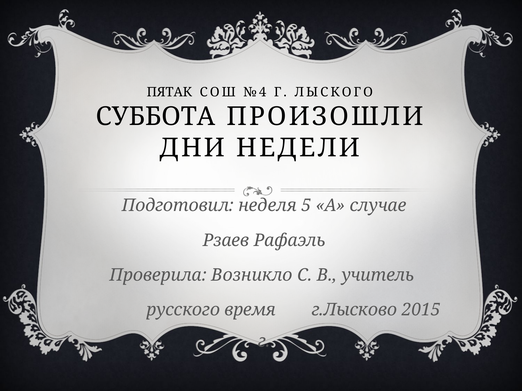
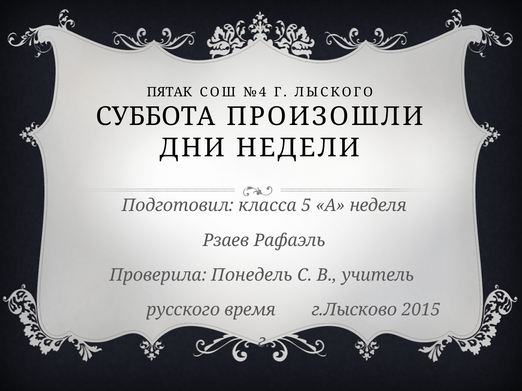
неделя: неделя -> класса (268, 206)
случае: случае -> неделя (378, 206)
Возникло: Возникло -> Понедель (252, 275)
